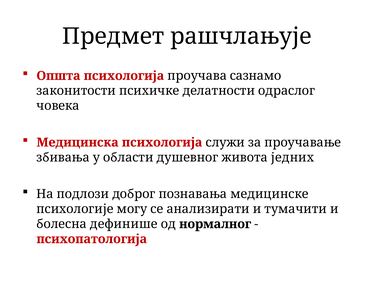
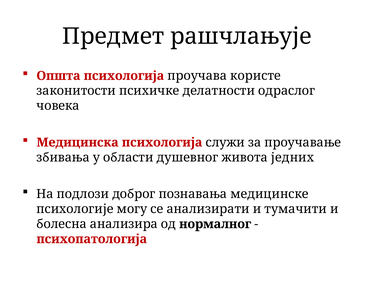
сазнамо: сазнамо -> користе (255, 76)
дефинише: дефинише -> анализира (124, 224)
